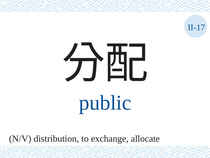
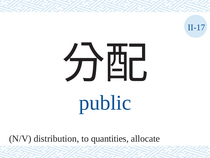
exchange: exchange -> quantities (110, 138)
